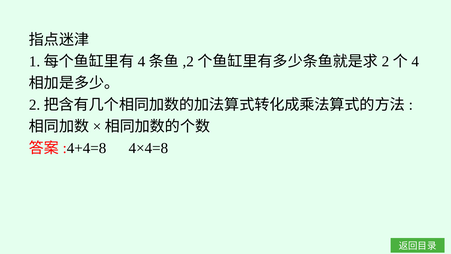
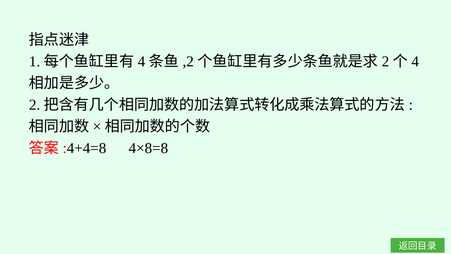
4×4=8: 4×4=8 -> 4×8=8 (148, 148)
